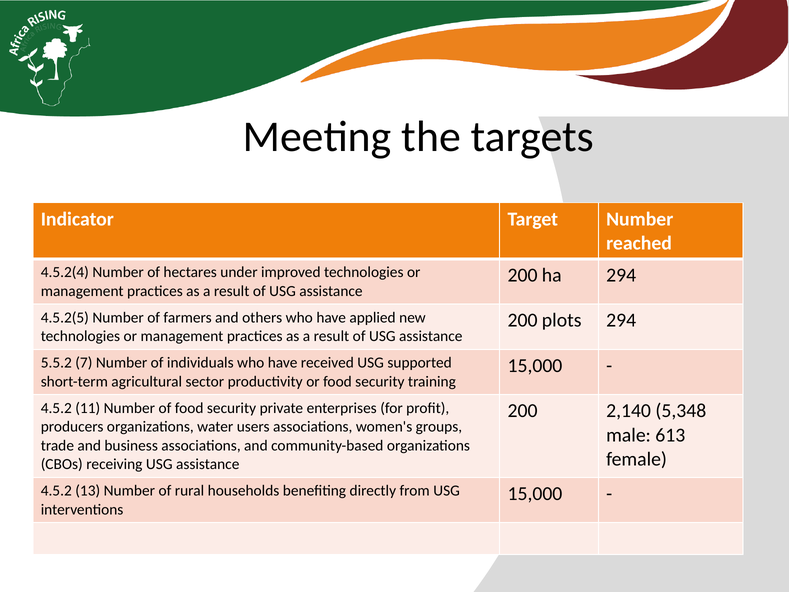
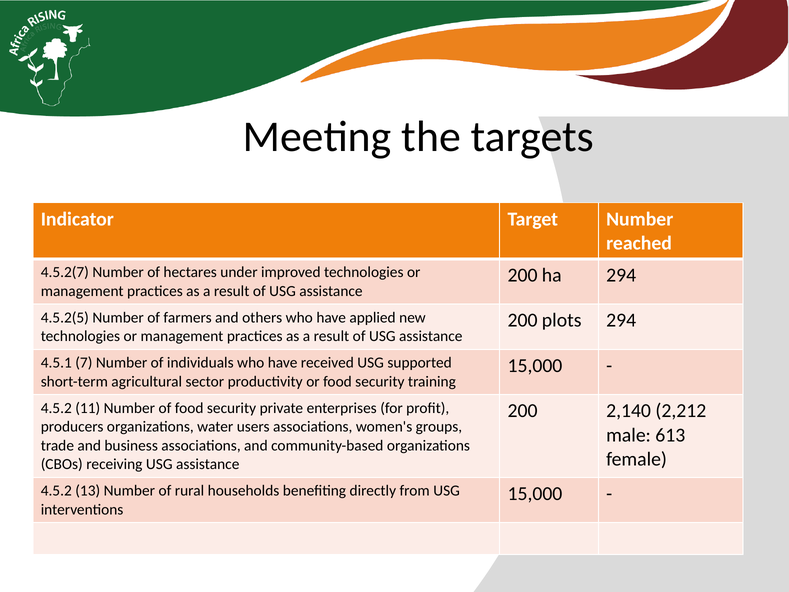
4.5.2(4: 4.5.2(4 -> 4.5.2(7 (65, 272)
5.5.2: 5.5.2 -> 4.5.1 (56, 363)
5,348: 5,348 -> 2,212 (681, 411)
